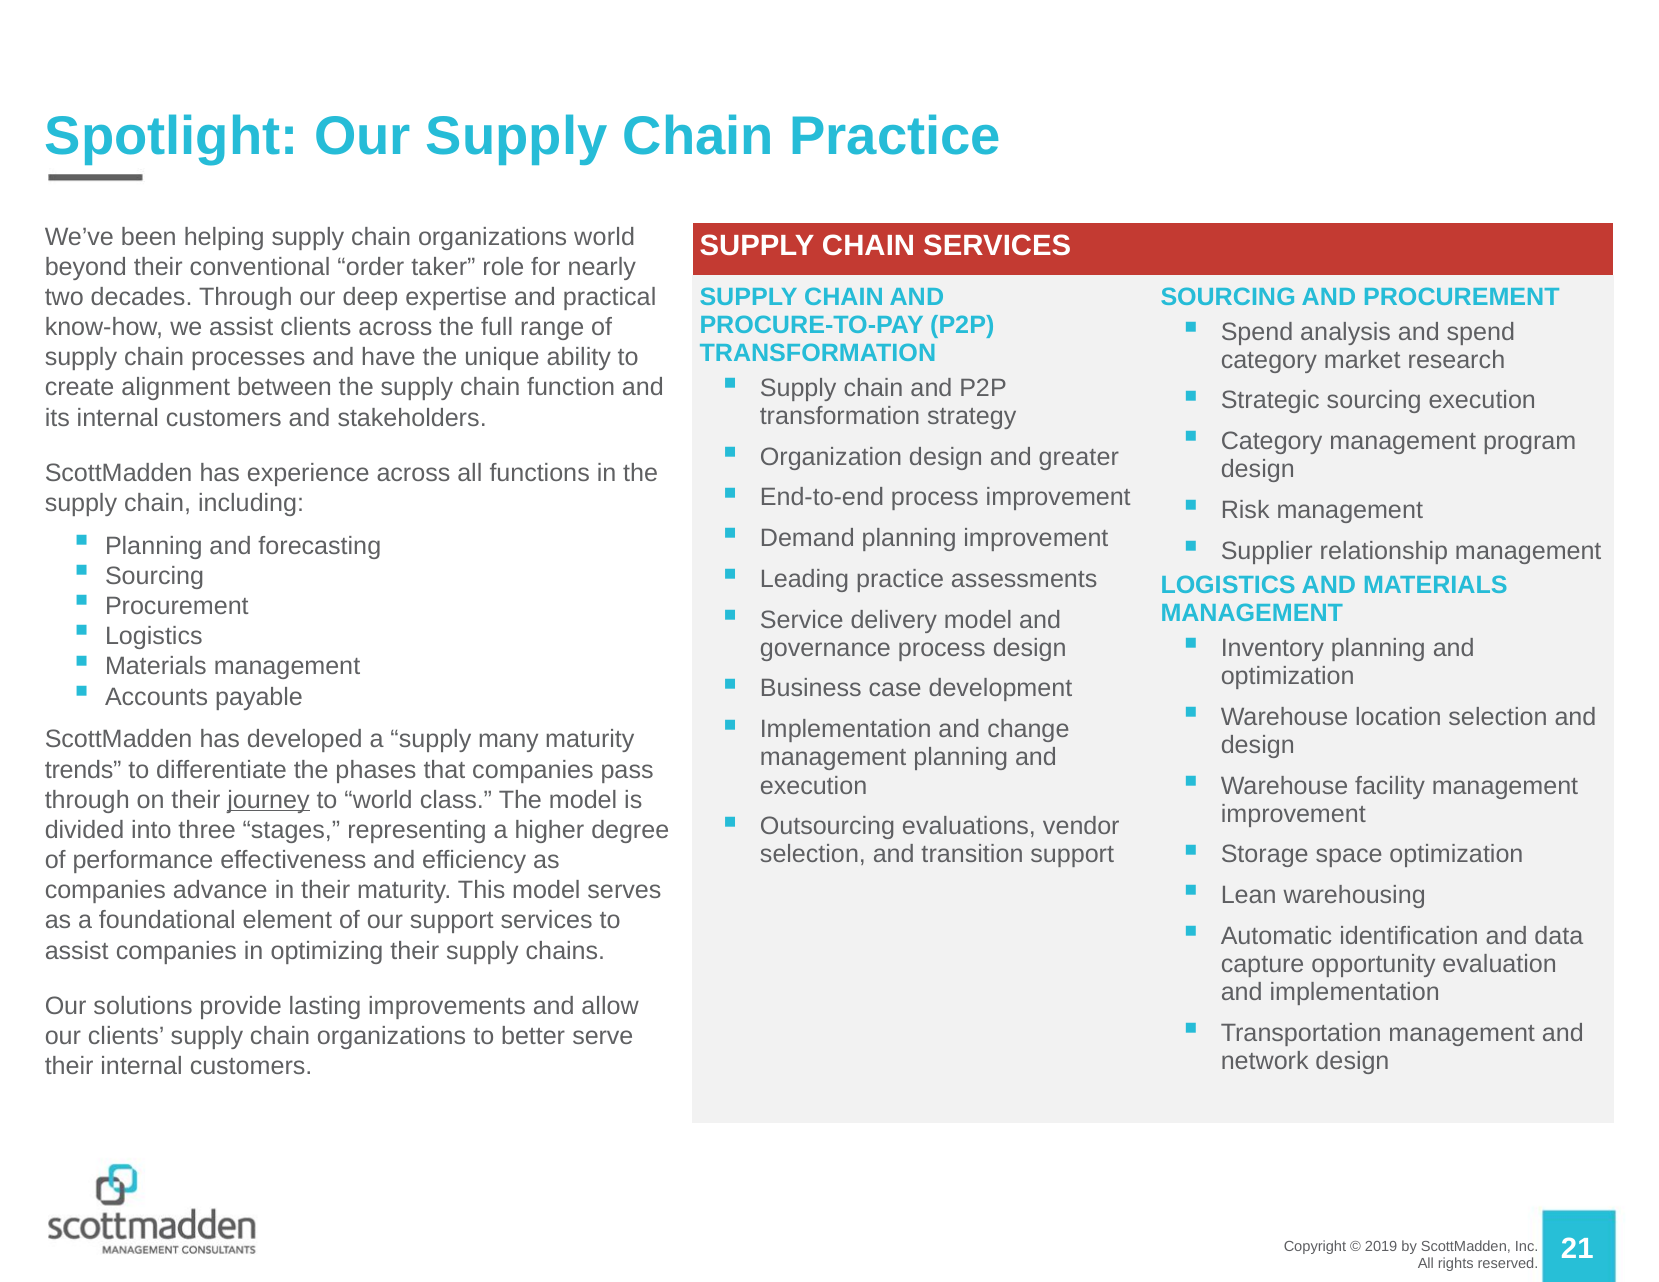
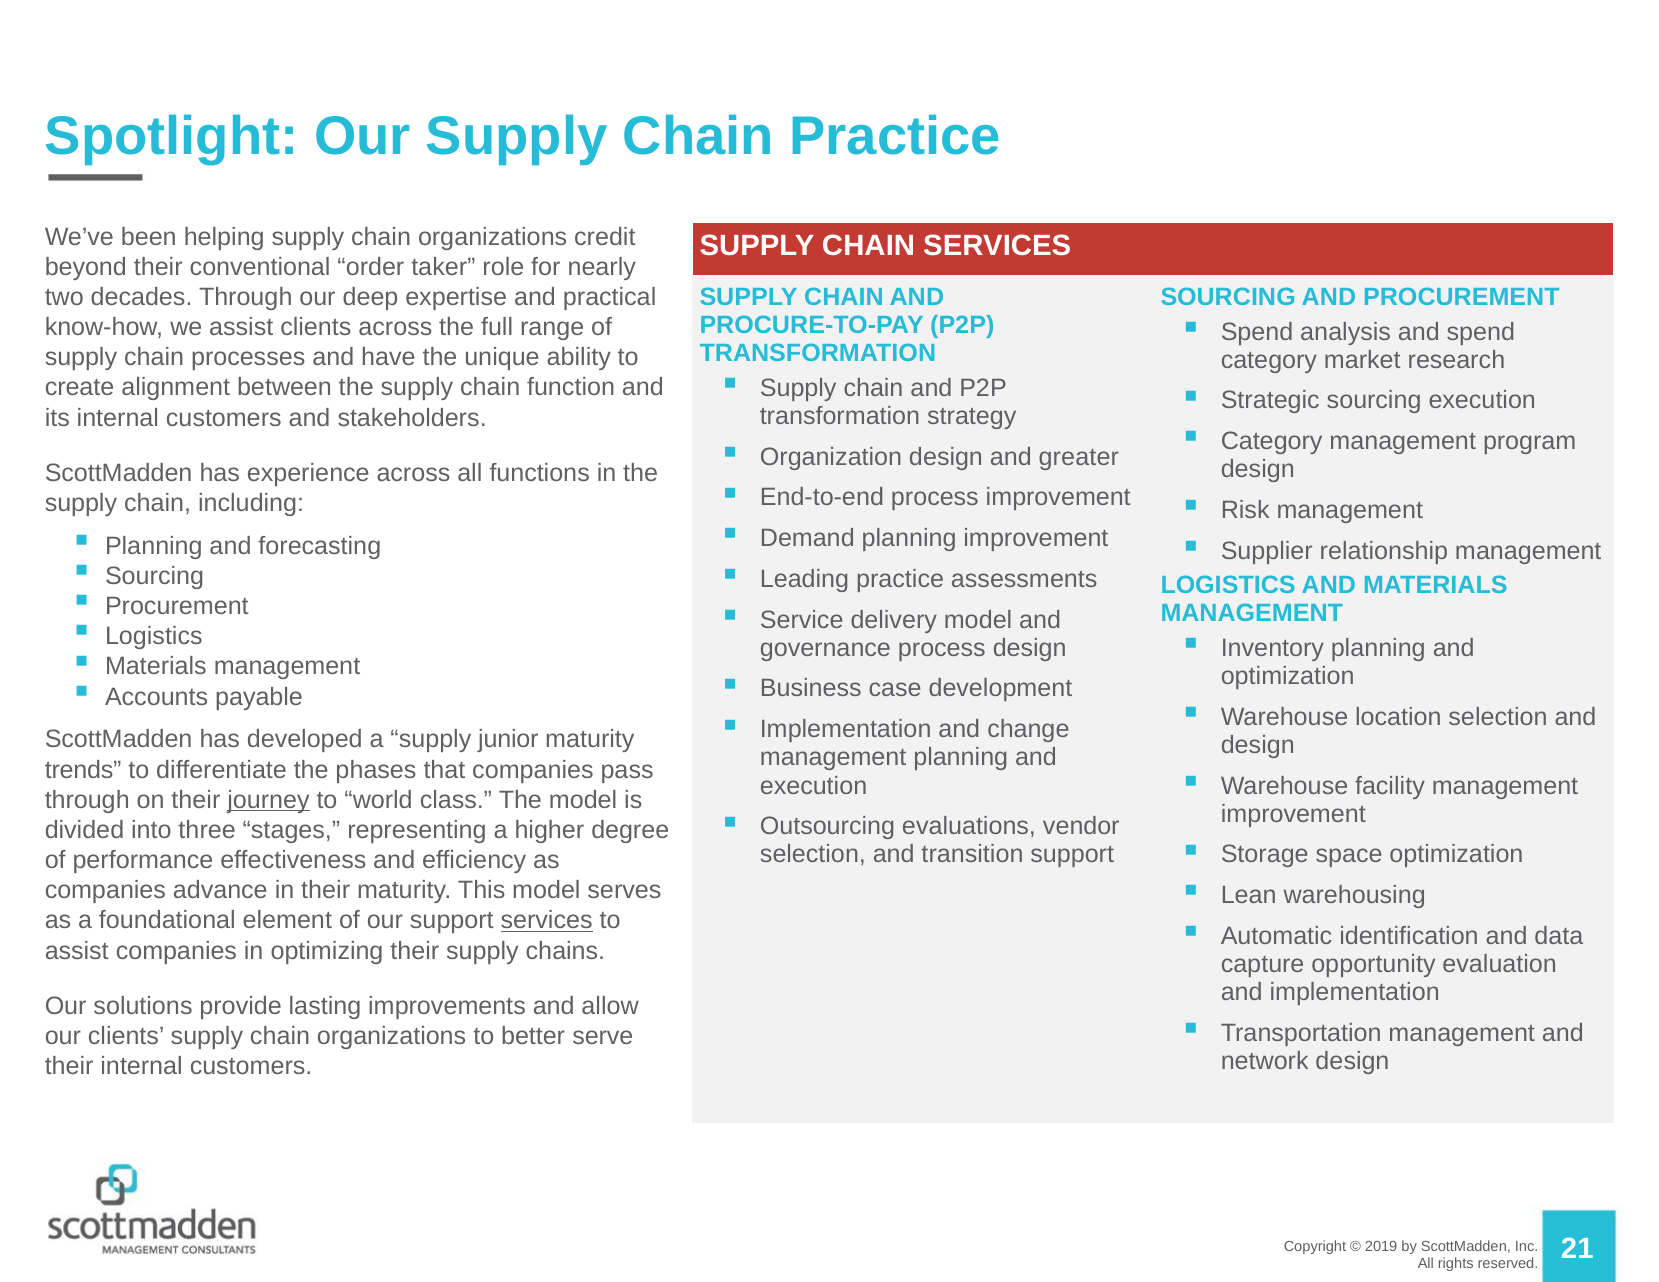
organizations world: world -> credit (605, 237)
many: many -> junior (508, 740)
services underline: none -> present (547, 921)
